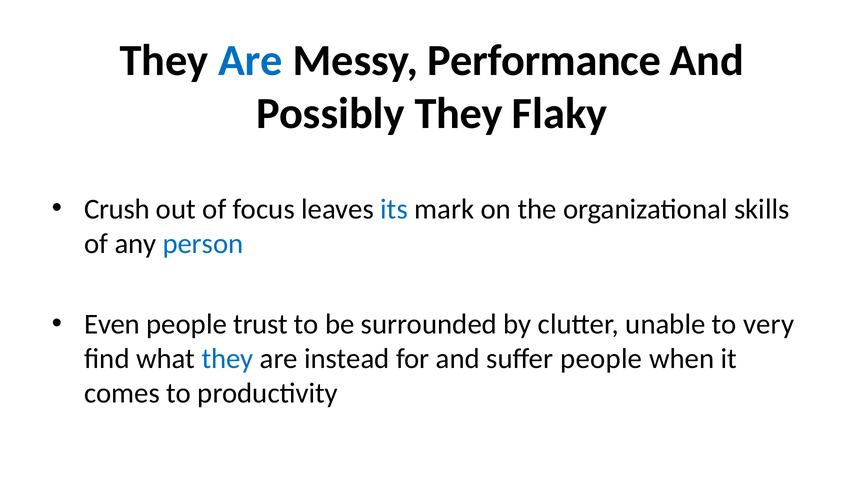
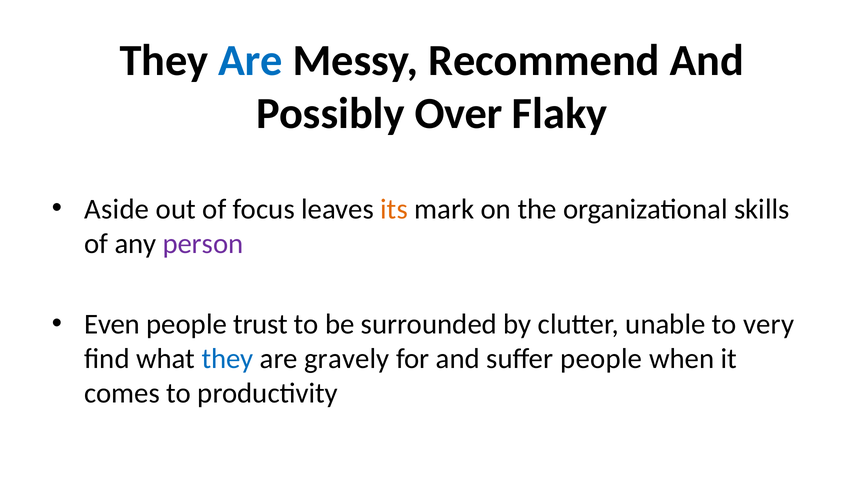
Performance: Performance -> Recommend (544, 61)
Possibly They: They -> Over (459, 114)
Crush: Crush -> Aside (117, 209)
its colour: blue -> orange (394, 209)
person colour: blue -> purple (203, 244)
instead: instead -> gravely (347, 359)
